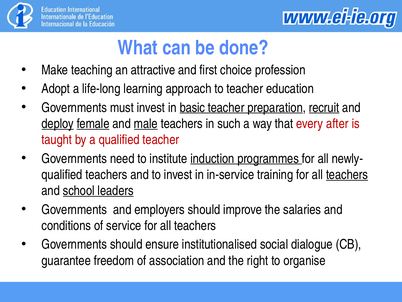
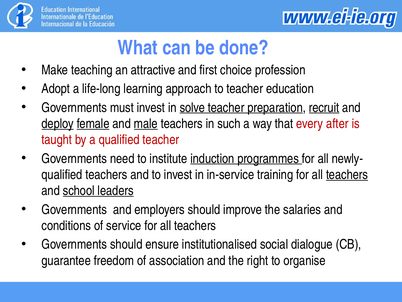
basic: basic -> solve (192, 107)
